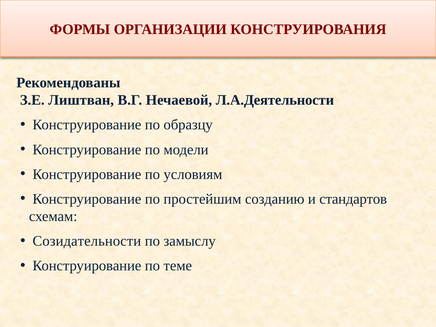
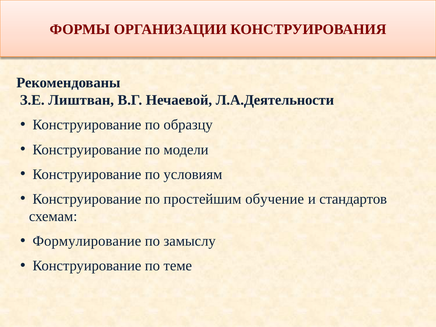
созданию: созданию -> обучение (275, 199)
Созидательности: Созидательности -> Формулирование (87, 241)
